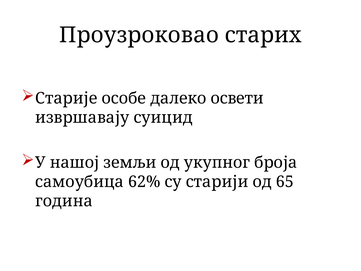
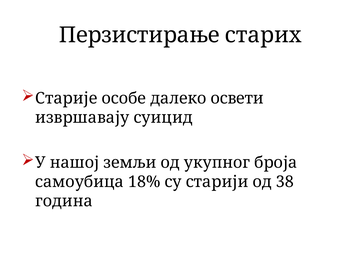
Проузроковао: Проузроковао -> Перзистирање (139, 35)
62%: 62% -> 18% (144, 182)
65: 65 -> 38 (285, 182)
